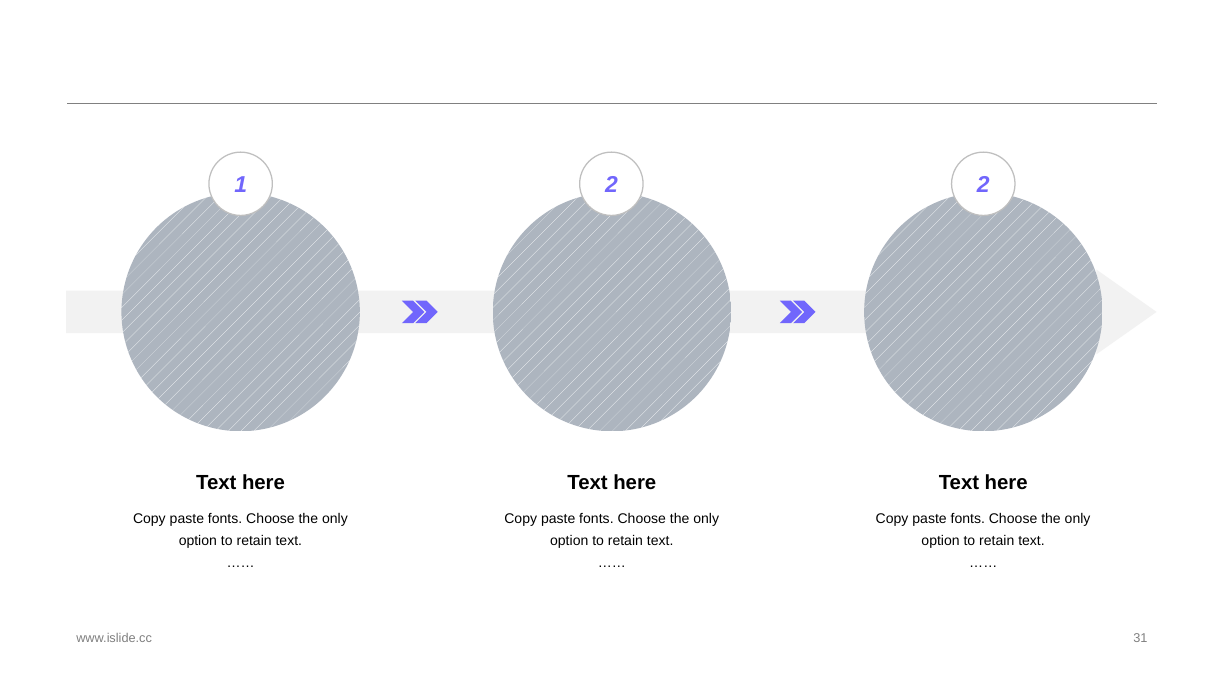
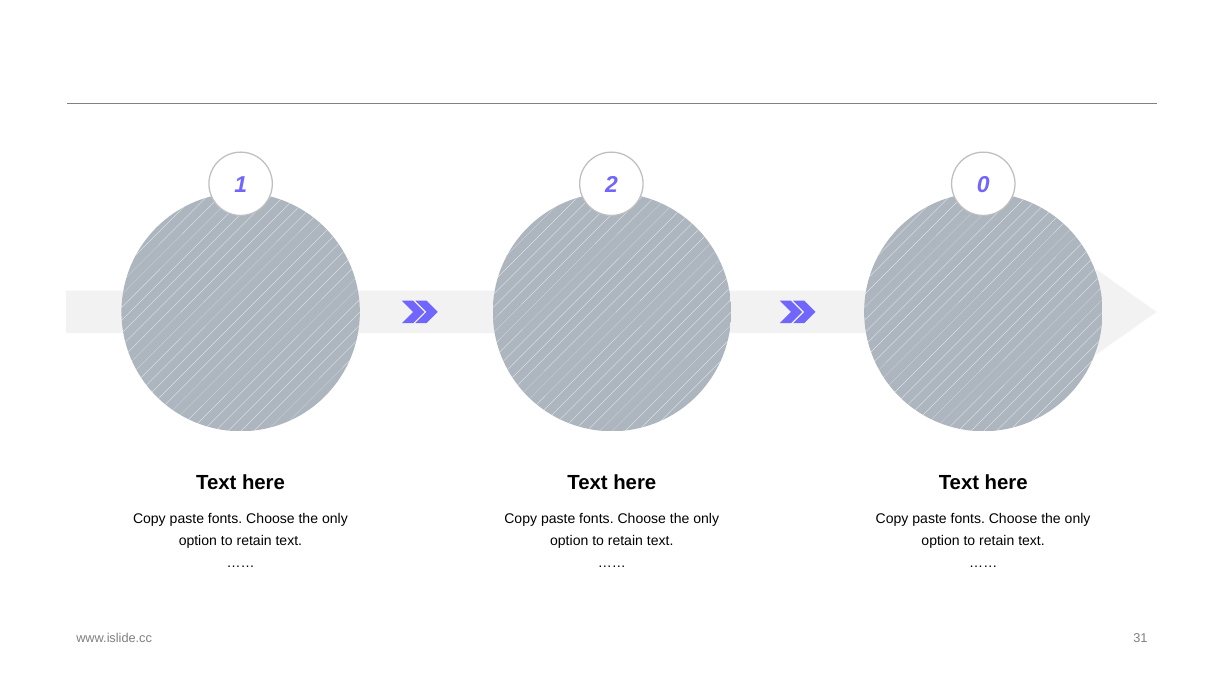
2 2: 2 -> 0 (983, 185)
